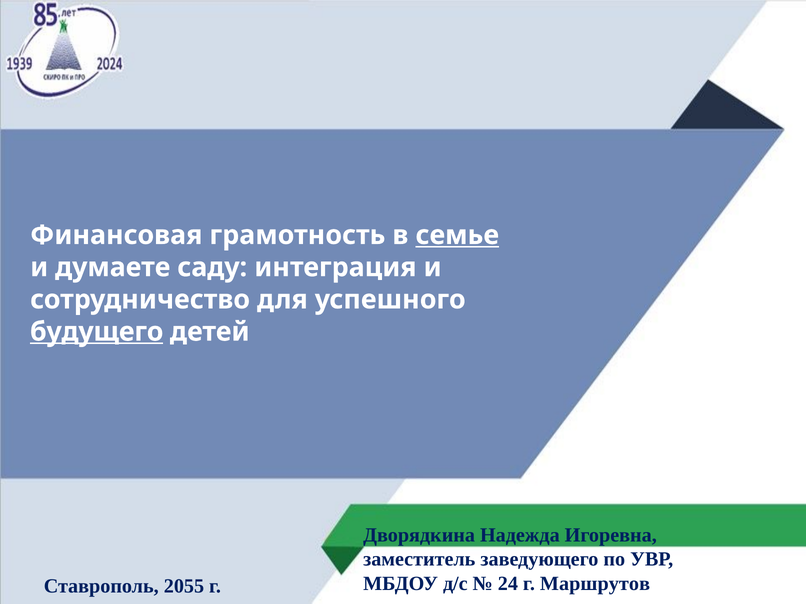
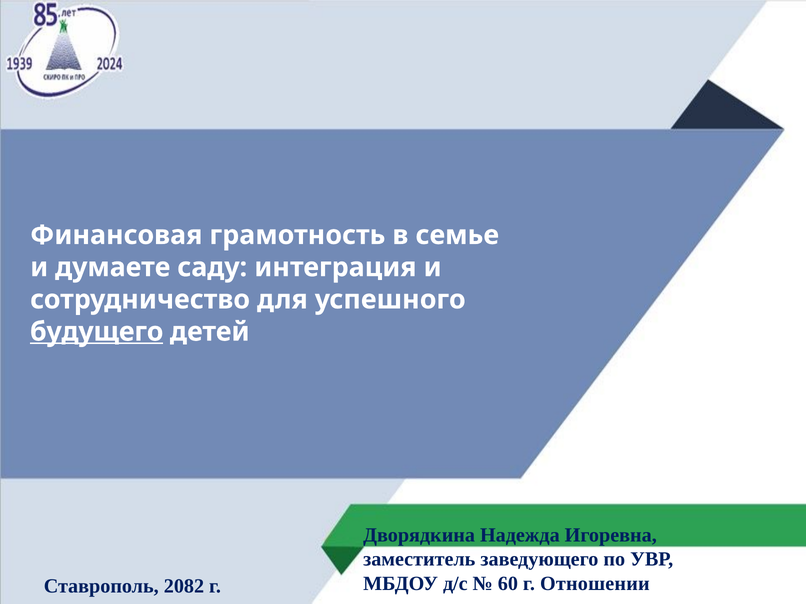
семье underline: present -> none (457, 235)
24: 24 -> 60 (508, 584)
Маршрутов: Маршрутов -> Отношении (595, 584)
2055: 2055 -> 2082 (184, 587)
